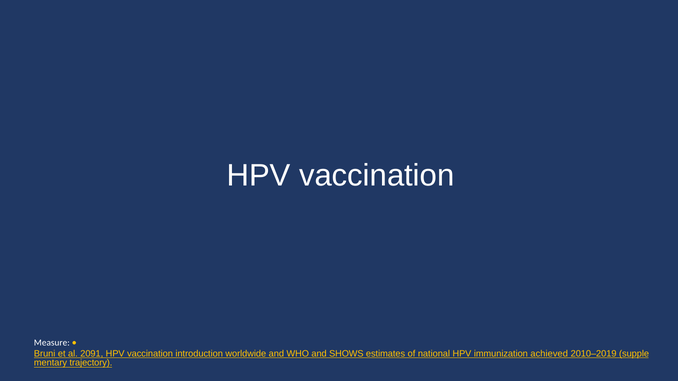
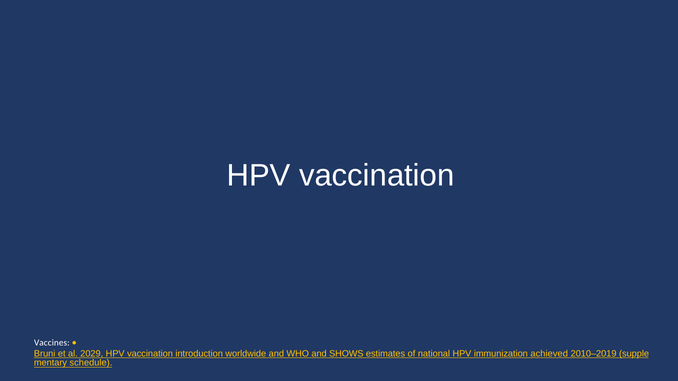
Measure: Measure -> Vaccines (52, 343)
2091: 2091 -> 2029 (92, 354)
trajectory: trajectory -> schedule (91, 363)
